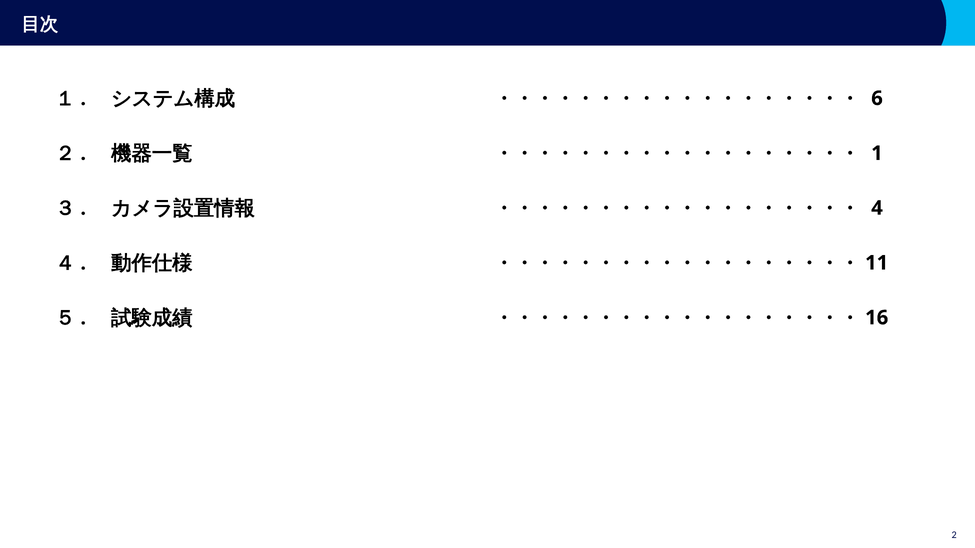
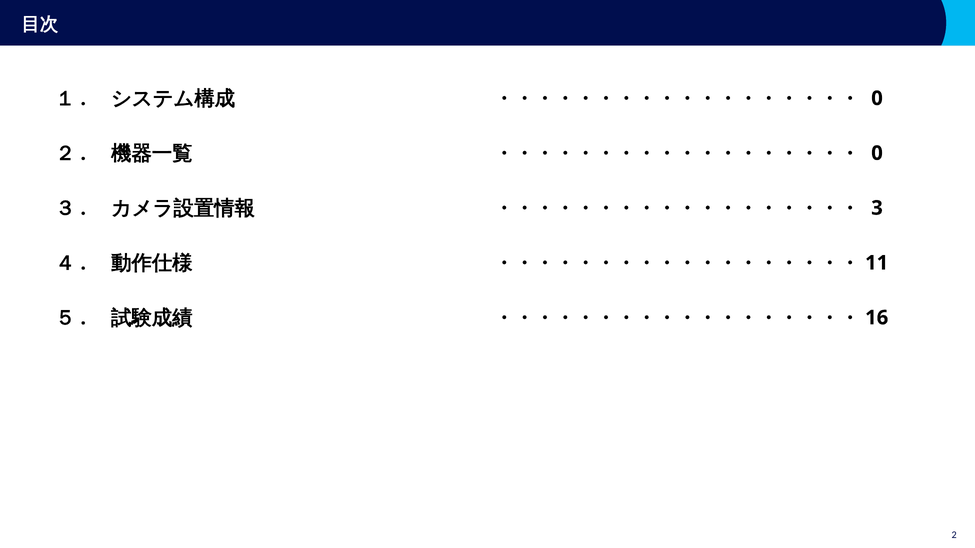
6: 6 -> 0 (877, 98)
1: 1 -> 0 (877, 153)
4: 4 -> 3 (877, 208)
